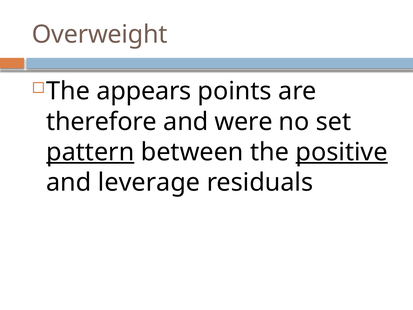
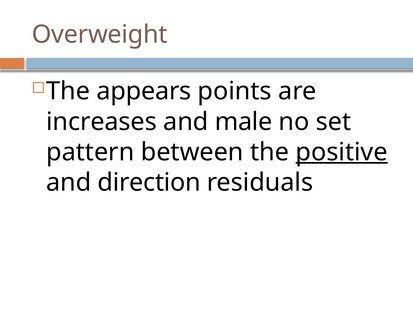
therefore: therefore -> increases (101, 122)
were: were -> male (244, 122)
pattern underline: present -> none (90, 152)
leverage: leverage -> direction (149, 182)
